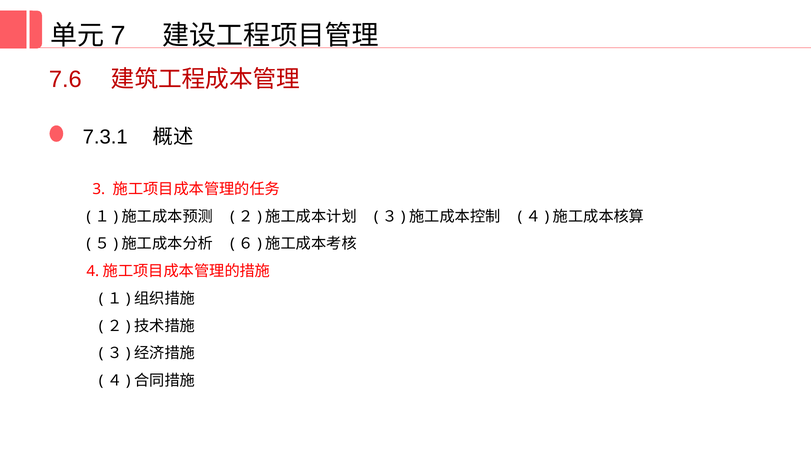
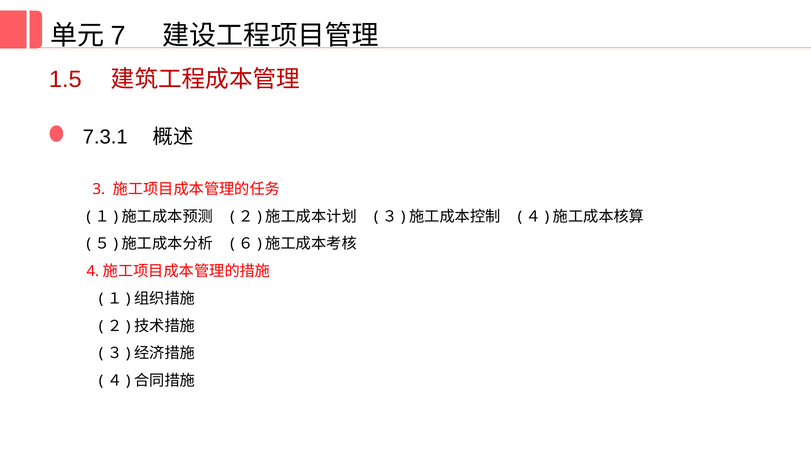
7.6: 7.6 -> 1.5 (65, 80)
